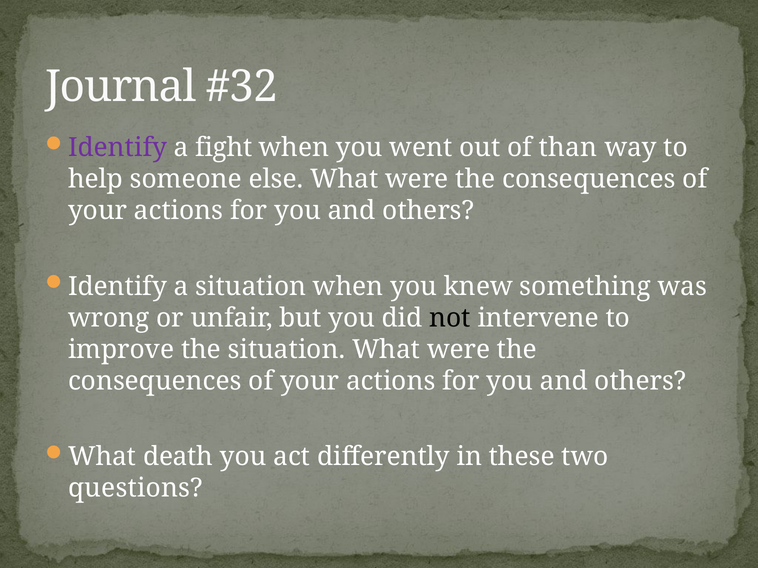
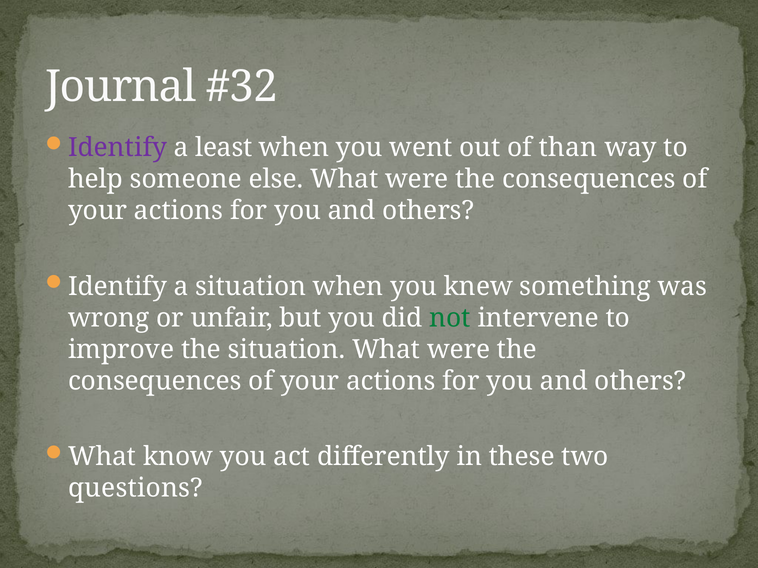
fight: fight -> least (224, 148)
not colour: black -> green (450, 318)
death: death -> know (178, 457)
